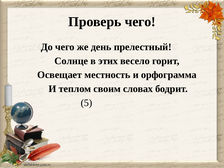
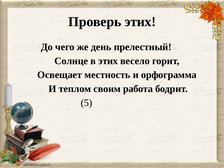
Проверь чего: чего -> этих (140, 22)
словах: словах -> работа (138, 89)
